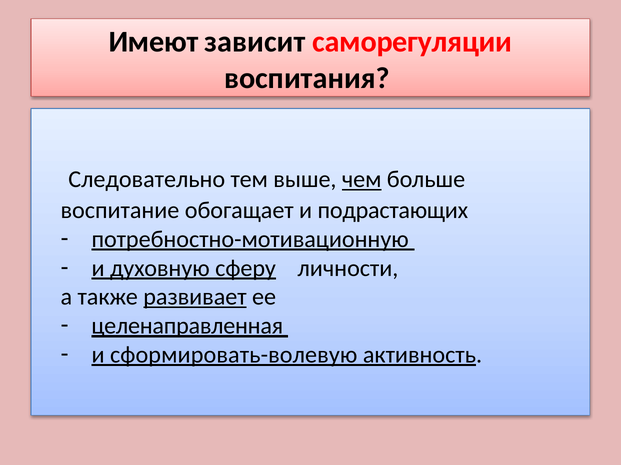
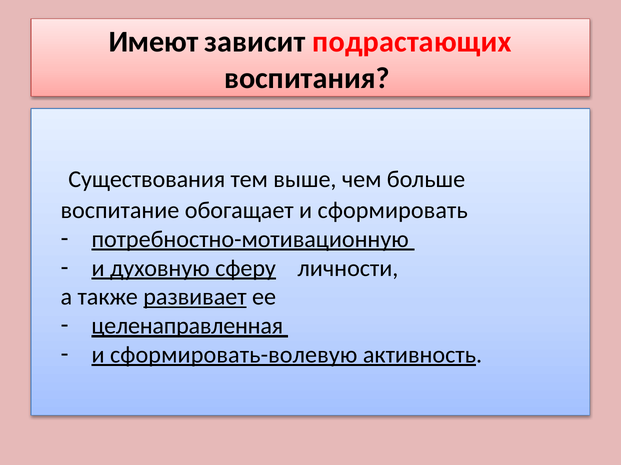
саморегуляции: саморегуляции -> подрастающих (412, 42)
Следовательно: Следовательно -> Существования (147, 180)
чем underline: present -> none (362, 180)
подрастающих: подрастающих -> сформировать (393, 211)
